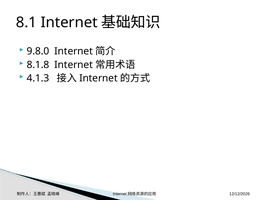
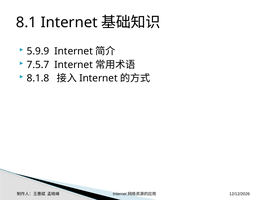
9.8.0: 9.8.0 -> 5.9.9 (38, 51)
8.1.8: 8.1.8 -> 7.5.7 (38, 65)
4.1.3: 4.1.3 -> 8.1.8 (38, 78)
